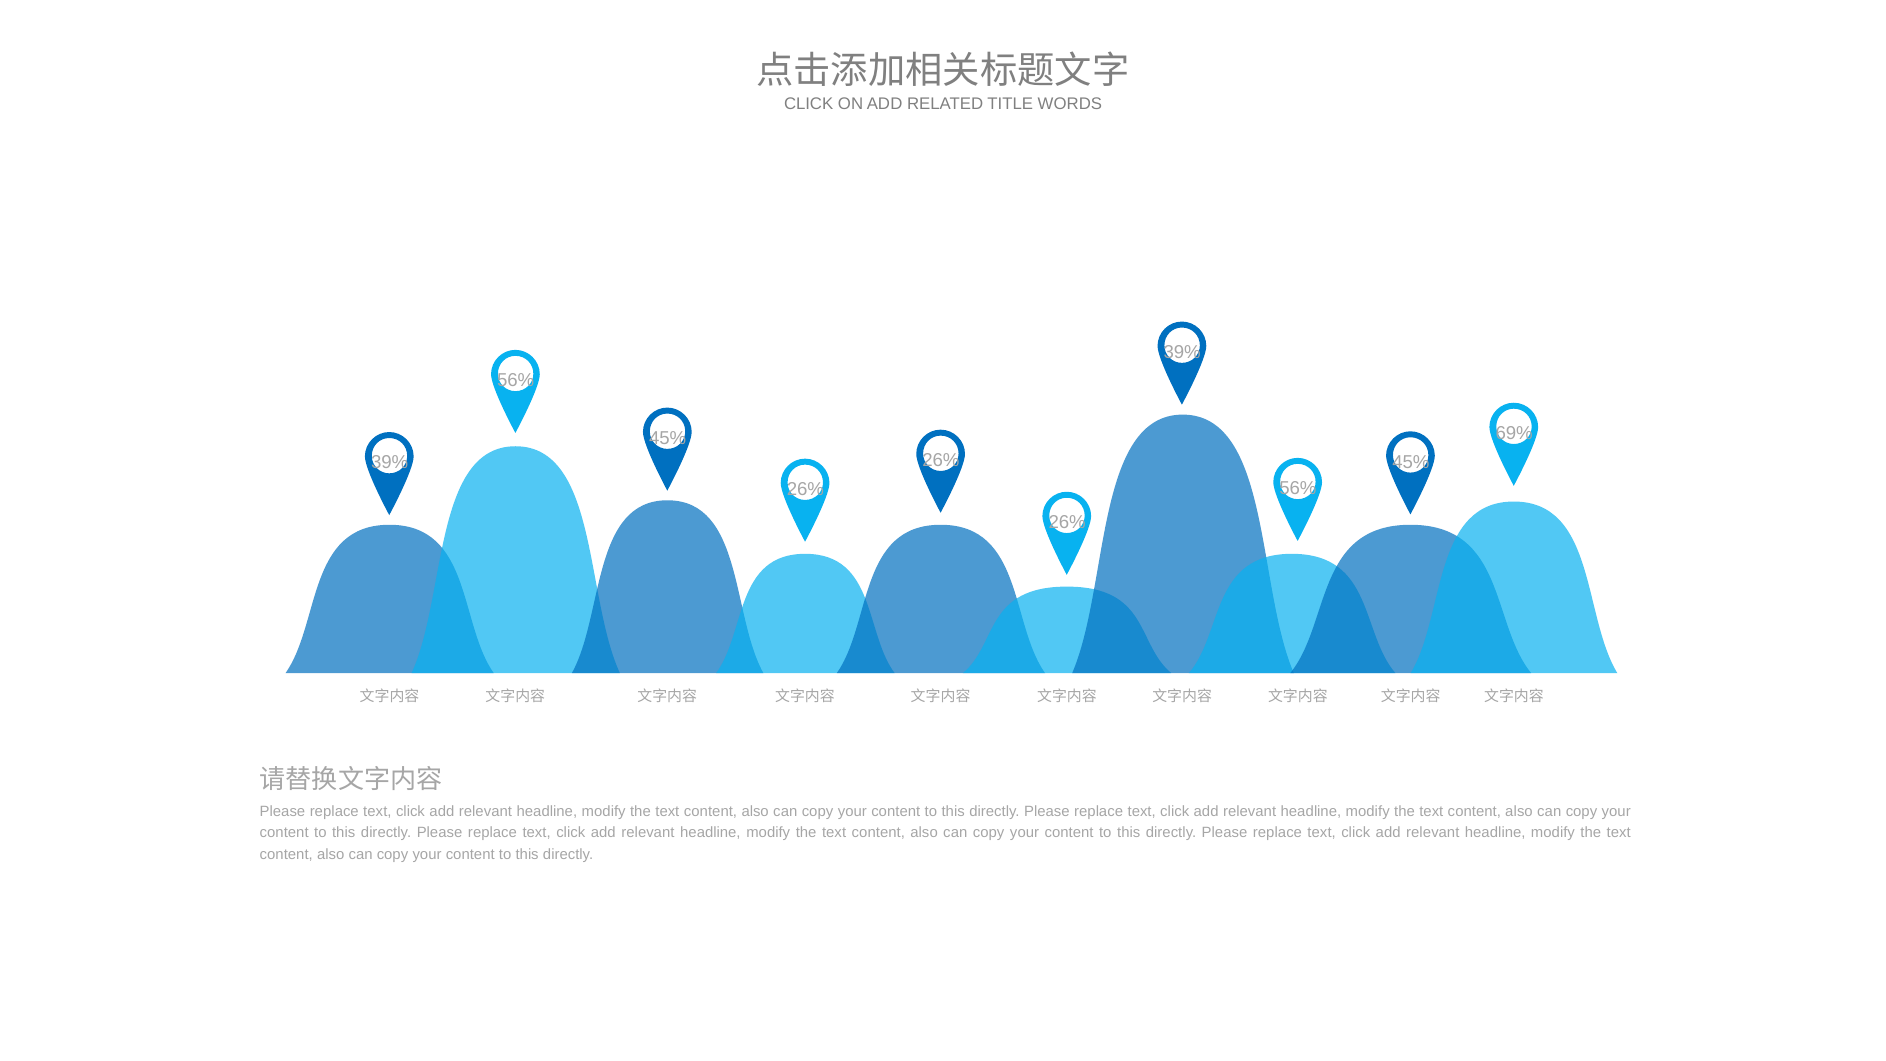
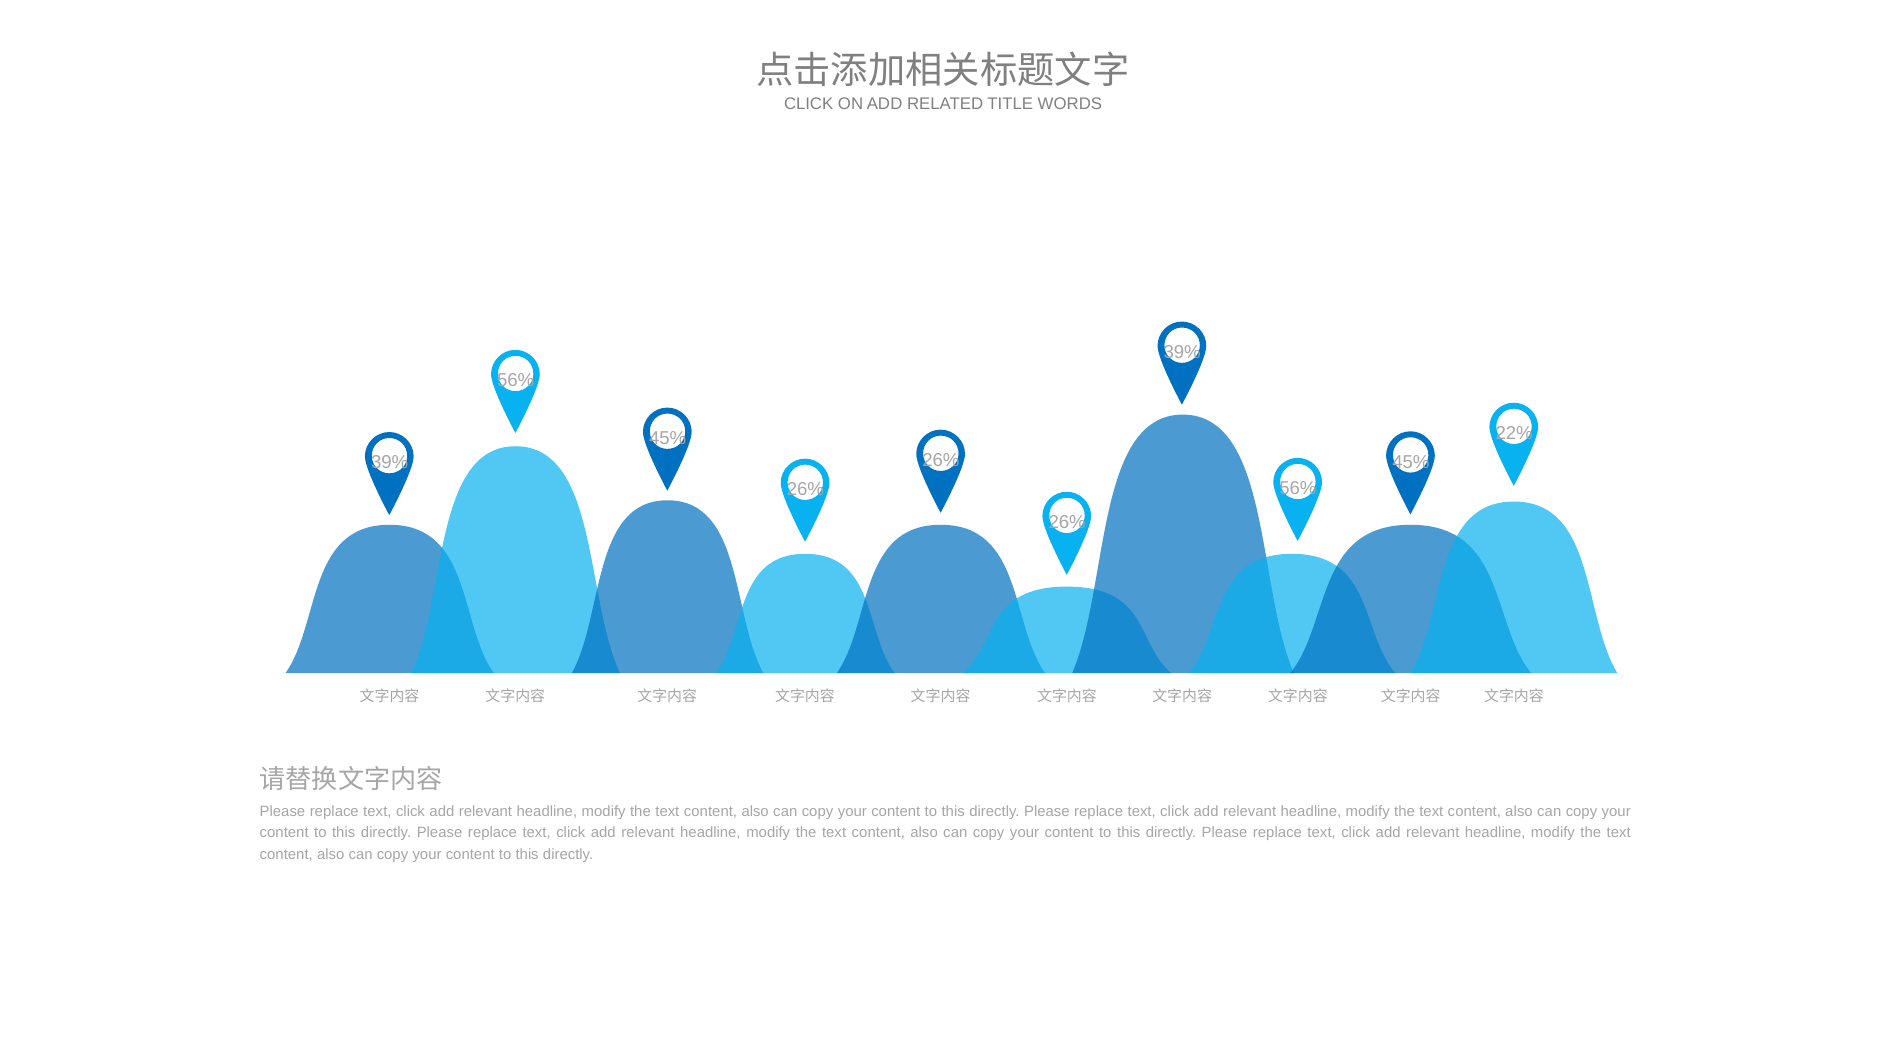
69%: 69% -> 22% (1514, 433)
